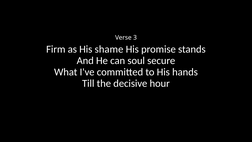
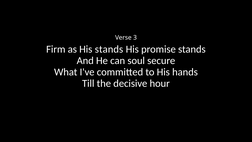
His shame: shame -> stands (109, 49)
